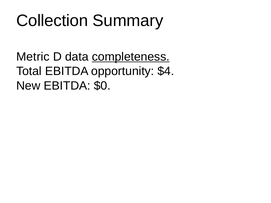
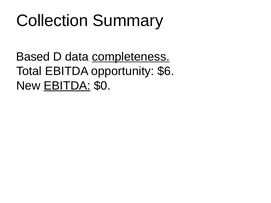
Metric: Metric -> Based (33, 57)
$4: $4 -> $6 (166, 71)
EBITDA underline: none -> present (67, 86)
